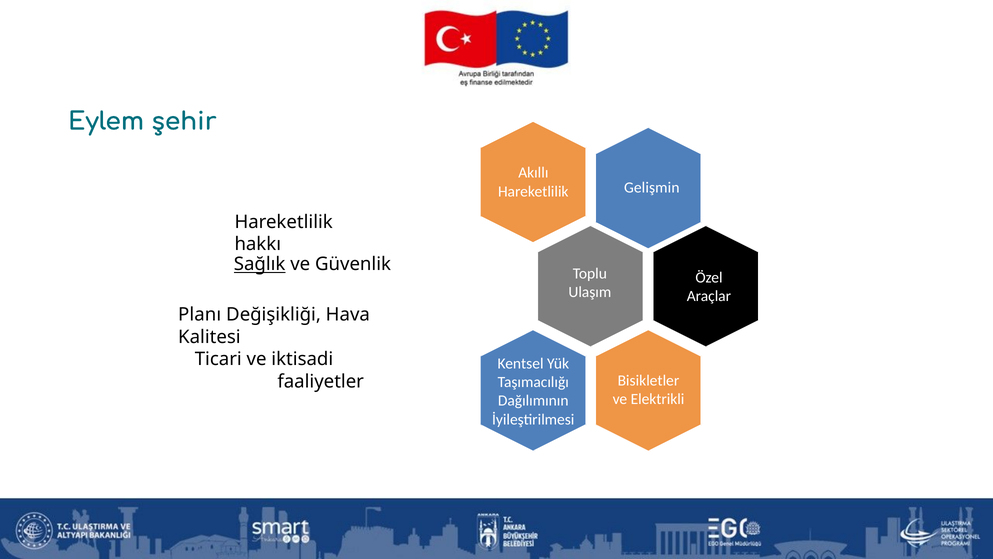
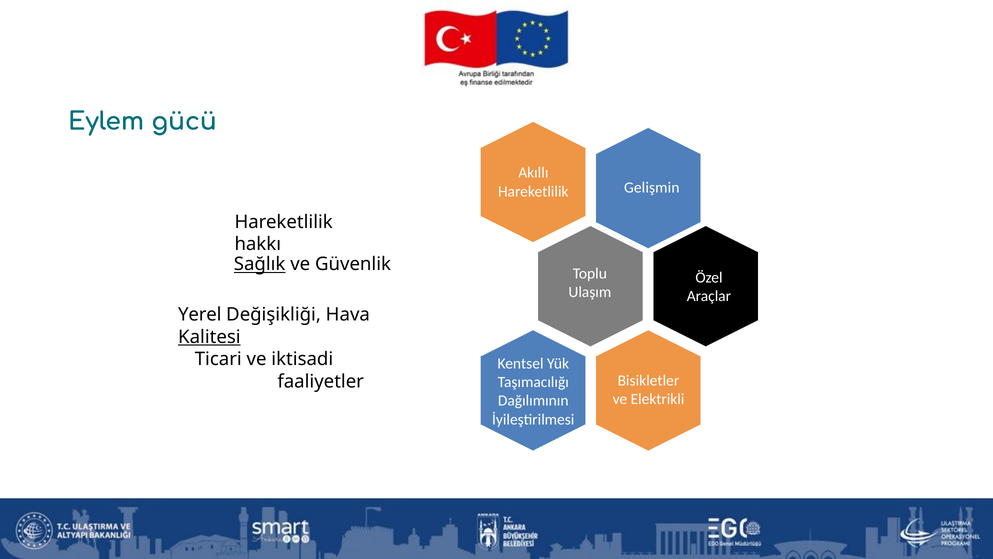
şehir: şehir -> gücü (184, 121)
Planı: Planı -> Yerel (200, 315)
Kalitesi underline: none -> present (209, 337)
